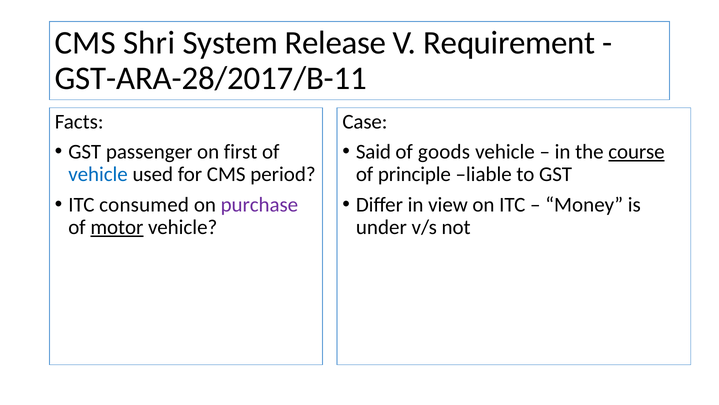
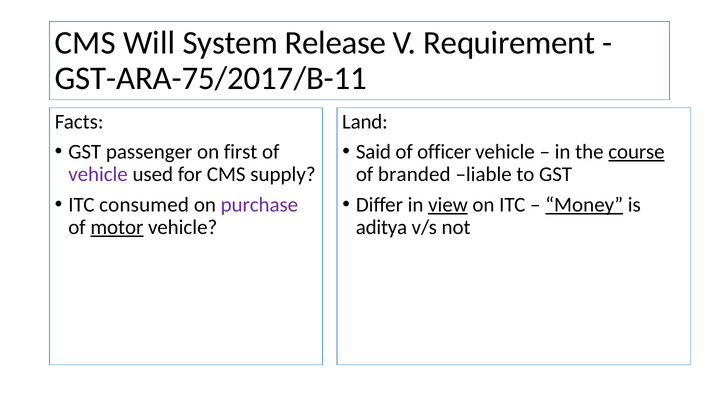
Shri: Shri -> Will (149, 43)
GST-ARA-28/2017/B-11: GST-ARA-28/2017/B-11 -> GST-ARA-75/2017/B-11 (211, 78)
Case: Case -> Land (365, 122)
goods: goods -> officer (444, 152)
vehicle colour: blue -> purple (98, 174)
period: period -> supply (283, 174)
principle: principle -> branded (414, 174)
view underline: none -> present (448, 204)
Money underline: none -> present (584, 204)
under: under -> aditya (381, 227)
